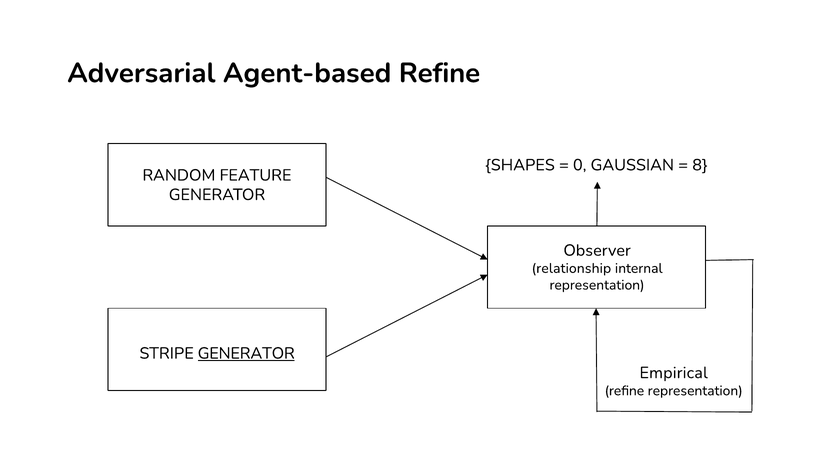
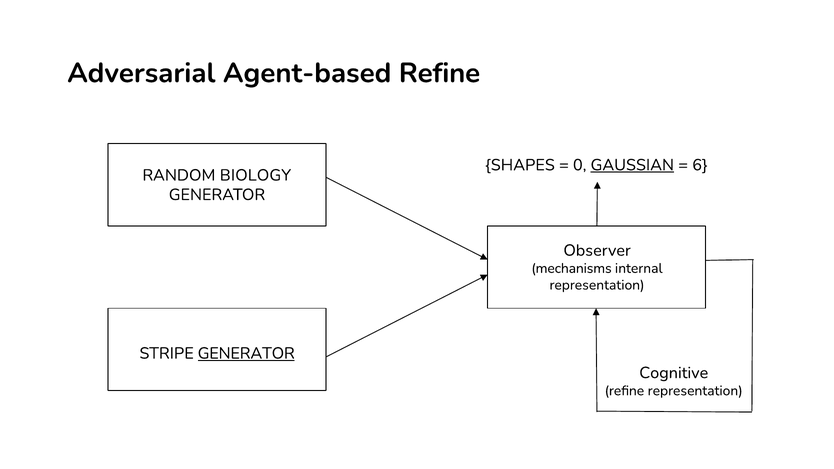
GAUSSIAN underline: none -> present (632, 165)
8: 8 -> 6 (700, 165)
FEATURE: FEATURE -> BIOLOGY (255, 175)
relationship: relationship -> mechanisms (572, 268)
Empirical: Empirical -> Cognitive (674, 373)
